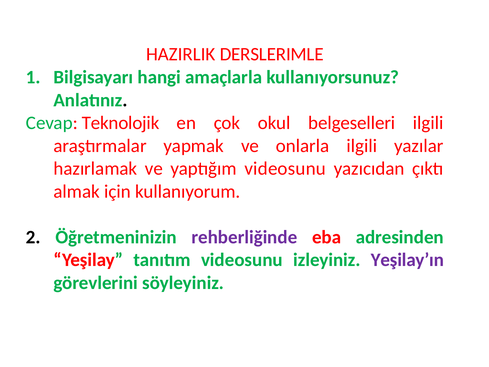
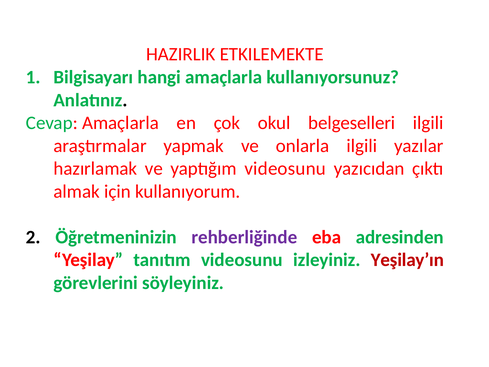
DERSLERIMLE: DERSLERIMLE -> ETKILEMEKTE (272, 54)
Cevap Teknolojik: Teknolojik -> Amaçlarla (120, 123)
Yeşilay’ın colour: purple -> red (407, 260)
